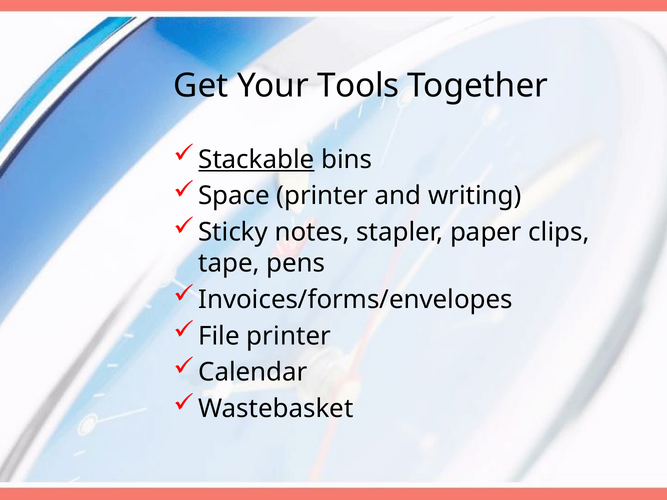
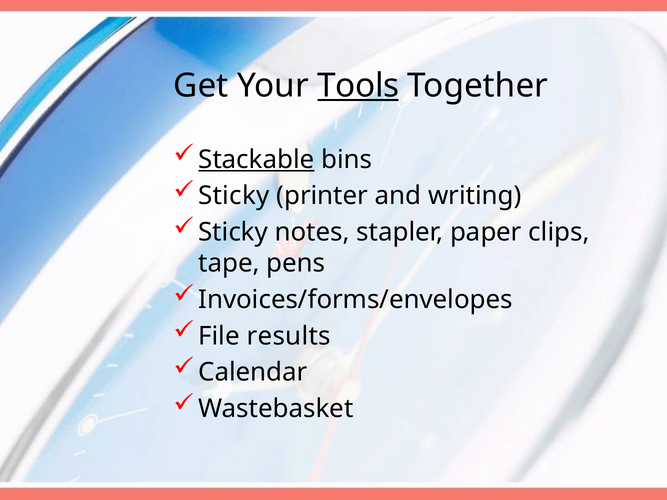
Tools underline: none -> present (358, 86)
Space: Space -> Sticky (234, 196)
File printer: printer -> results (289, 336)
